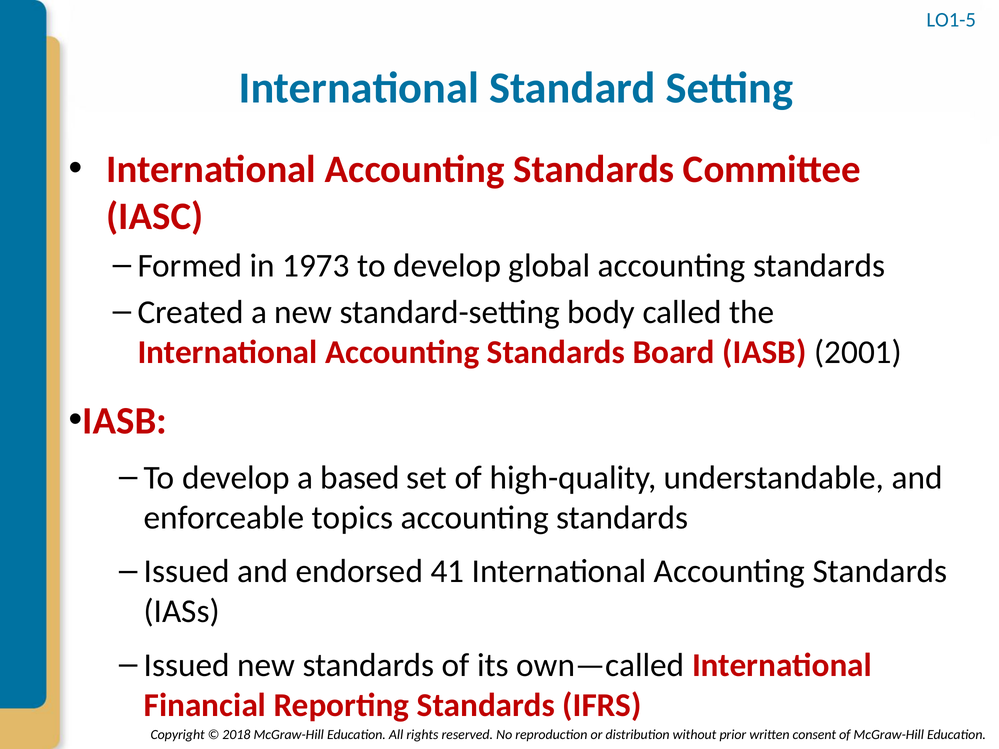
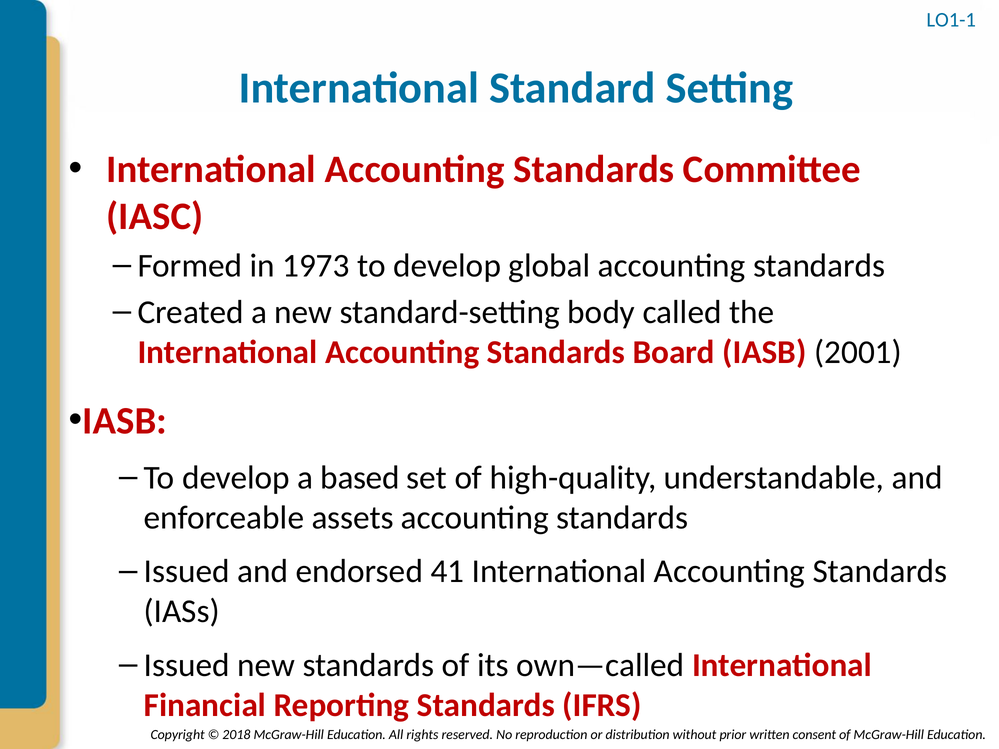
LO1-5: LO1-5 -> LO1-1 (951, 20)
topics: topics -> assets (353, 518)
